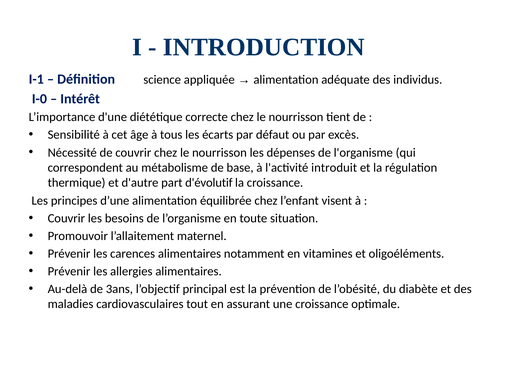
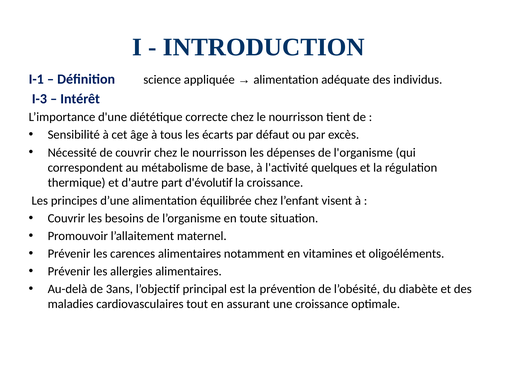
I-0: I-0 -> I-3 (39, 99)
introduit: introduit -> quelques (334, 168)
